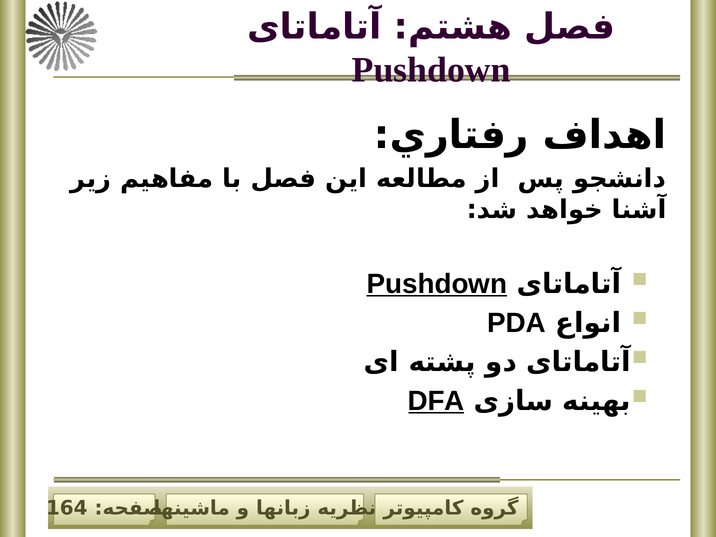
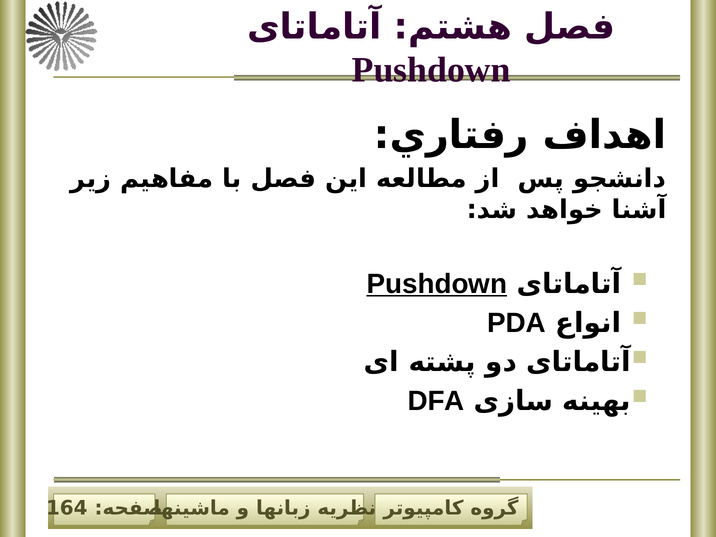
DFA underline: present -> none (436, 401)
